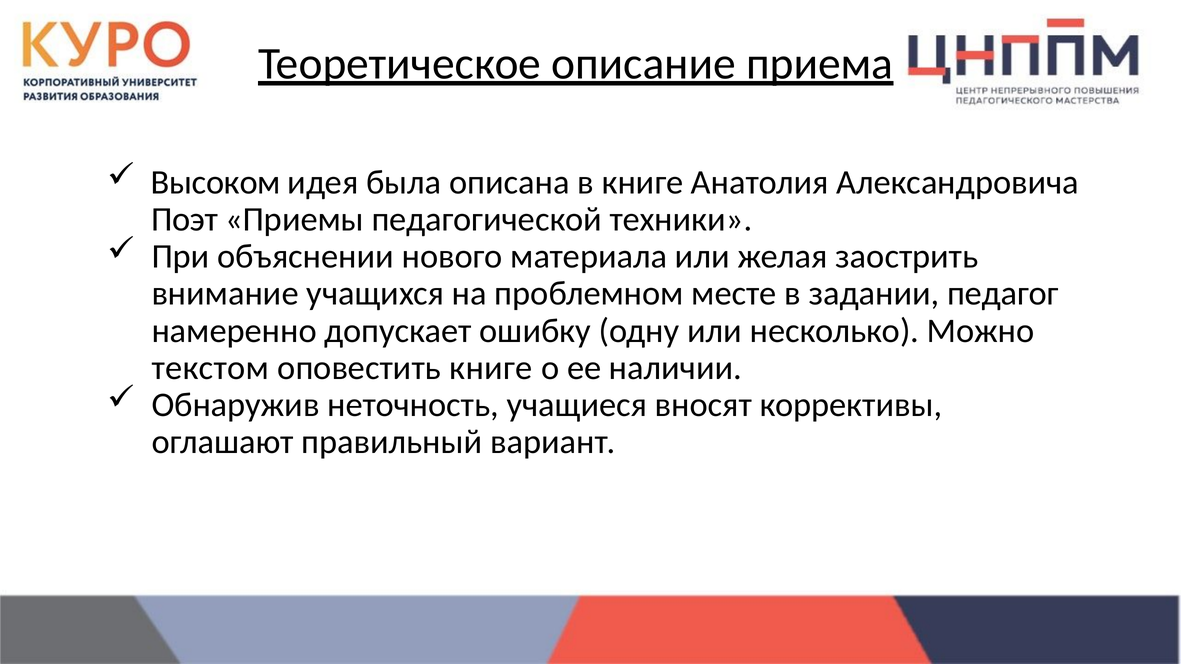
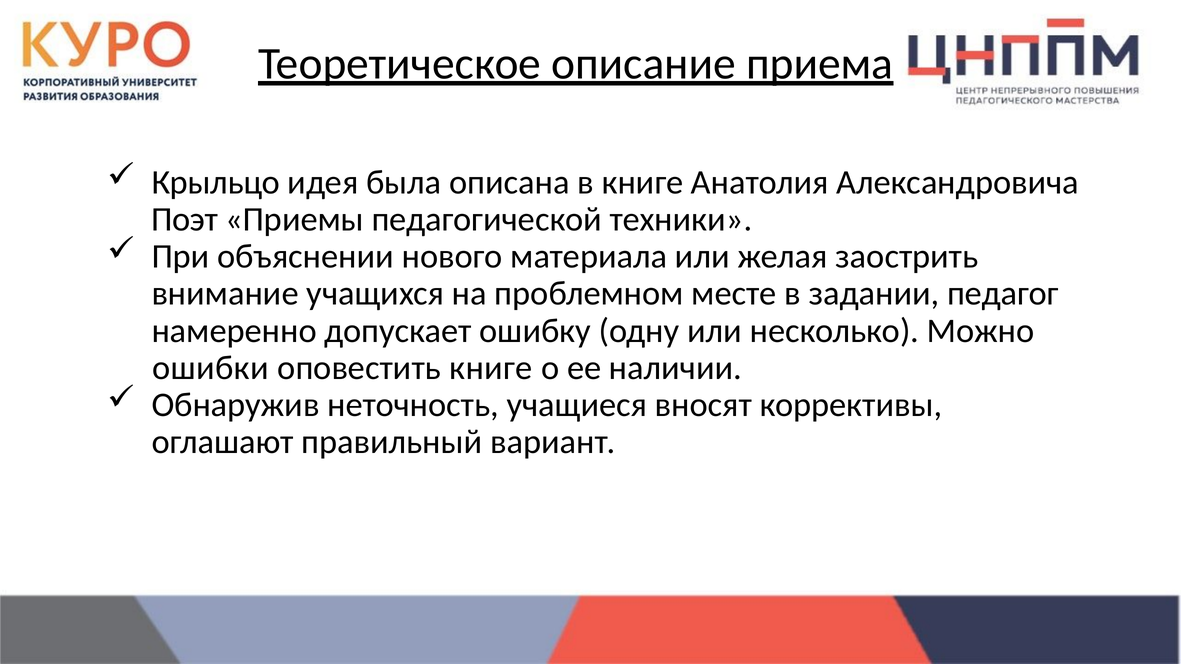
Высоком: Высоком -> Крыльцо (216, 182)
текстом: текстом -> ошибки (210, 368)
